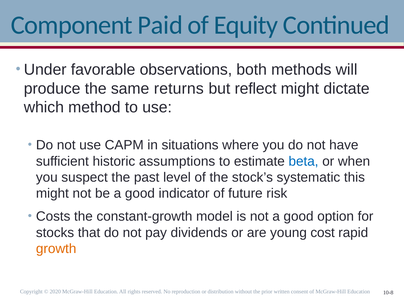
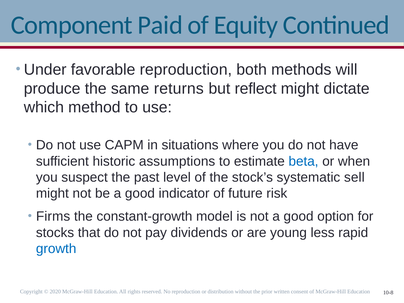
favorable observations: observations -> reproduction (186, 70)
this: this -> sell (354, 177)
Costs: Costs -> Firms (53, 216)
cost: cost -> less (323, 233)
growth colour: orange -> blue (56, 249)
